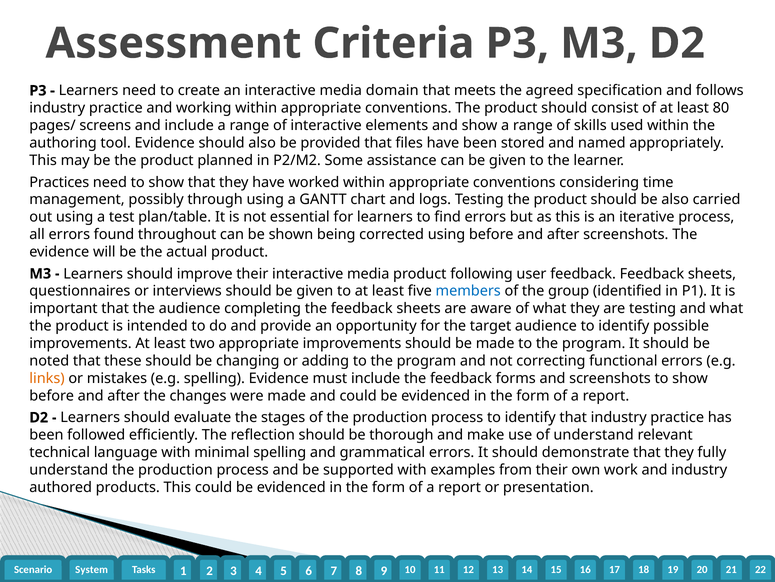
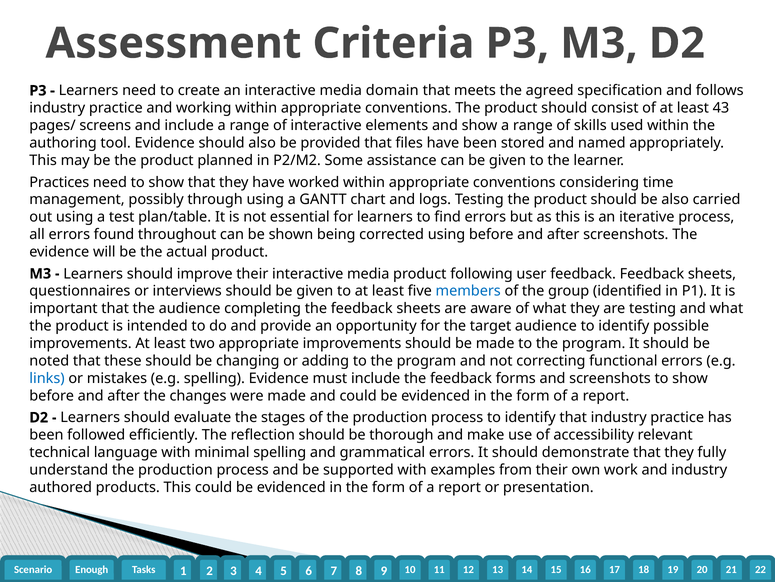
80: 80 -> 43 (721, 108)
links colour: orange -> blue (47, 378)
of understand: understand -> accessibility (594, 434)
System: System -> Enough (92, 569)
